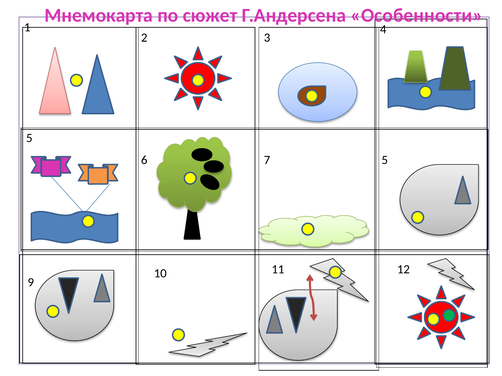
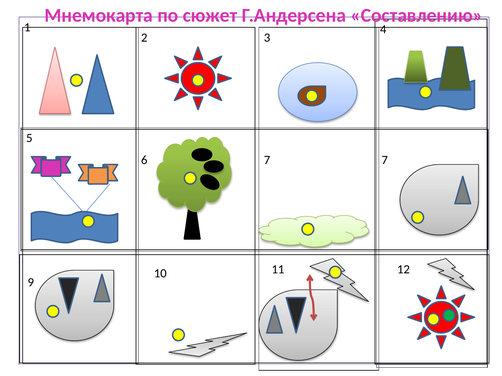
Особенности: Особенности -> Составлению (417, 16)
7 5: 5 -> 7 (385, 160)
